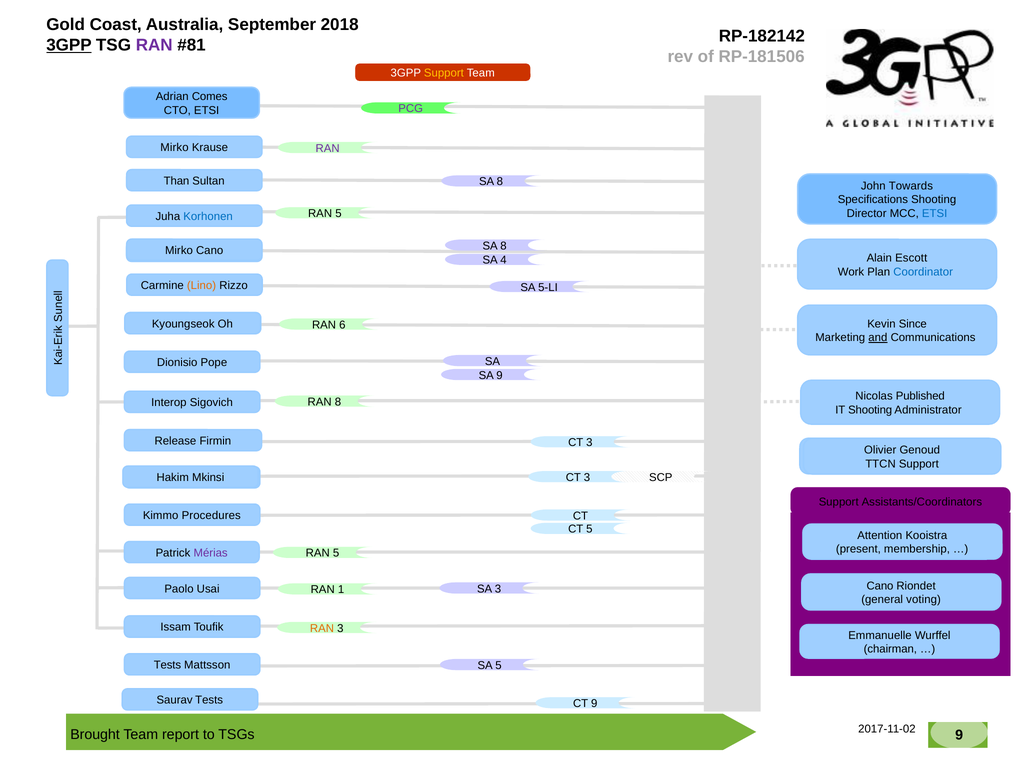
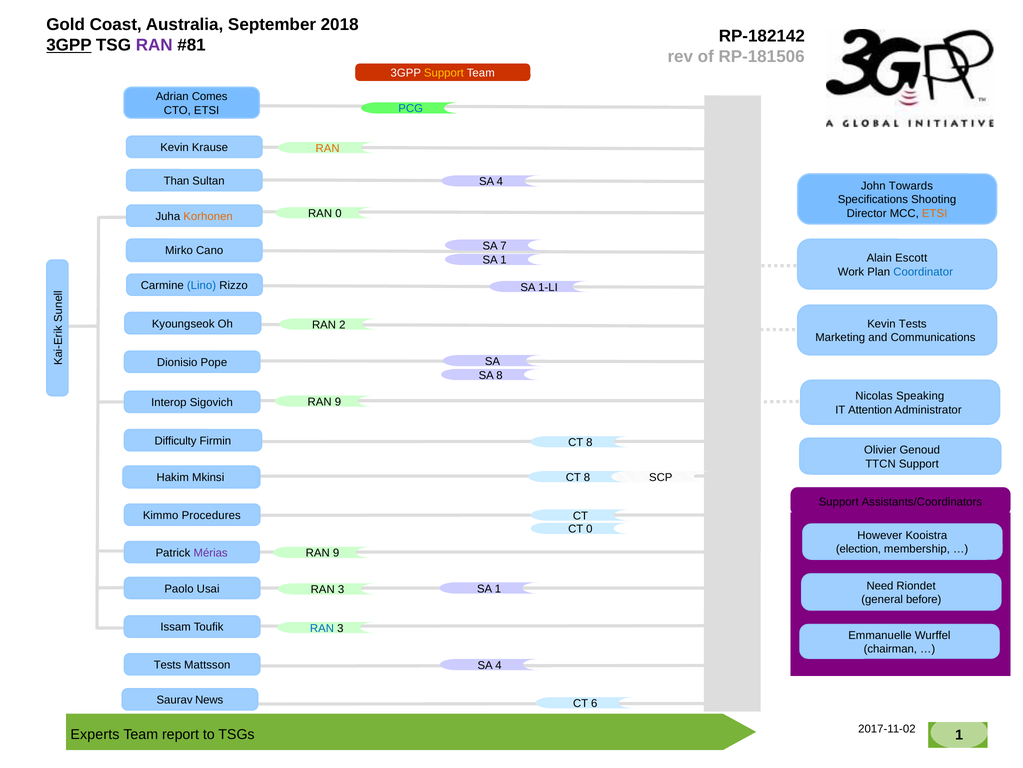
PCG colour: purple -> blue (411, 109)
Mirko: Mirko -> Kevin (175, 147)
RAN colour: purple -> orange (328, 148)
Sultan SA 8: 8 -> 4 (500, 182)
ETSI colour: blue -> orange (935, 213)
5: 5 -> 0 (338, 213)
Korhonen colour: blue -> orange (208, 216)
8: 8 -> 7 (503, 246)
4: 4 -> 1 (503, 260)
Lino colour: orange -> blue (201, 285)
5-LI: 5-LI -> 1-LI (548, 287)
Kevin Since: Since -> Tests (913, 324)
6: 6 -> 2 (342, 325)
and underline: present -> none (878, 337)
SA 9: 9 -> 8 (500, 375)
Published: Published -> Speaking (920, 396)
Sigovich RAN 8: 8 -> 9 (338, 402)
IT Shooting: Shooting -> Attention (870, 409)
Release: Release -> Difficulty (176, 440)
3: 3 -> 8 (589, 442)
3: 3 -> 8 (587, 477)
CT 5: 5 -> 0 (589, 529)
Attention: Attention -> However (880, 535)
present: present -> election (858, 549)
5: 5 -> 9 (336, 553)
Cano: Cano -> Need (880, 585)
3: 3 -> 1 (498, 588)
1: 1 -> 3 (341, 589)
voting: voting -> before (924, 599)
RAN colour: orange -> blue (322, 628)
5: 5 -> 4 (498, 665)
Saurav Tests: Tests -> News (209, 699)
CT 9: 9 -> 6 (594, 703)
Brought: Brought -> Experts (95, 734)
9: 9 -> 1 (959, 734)
